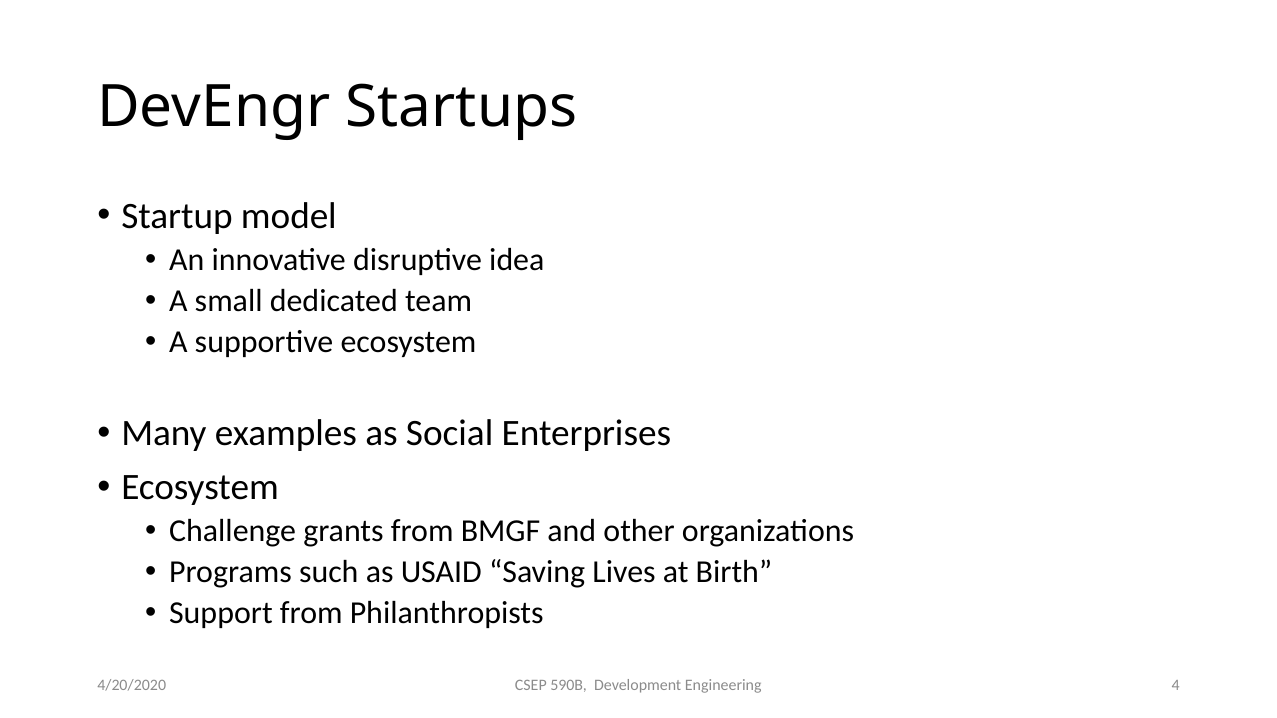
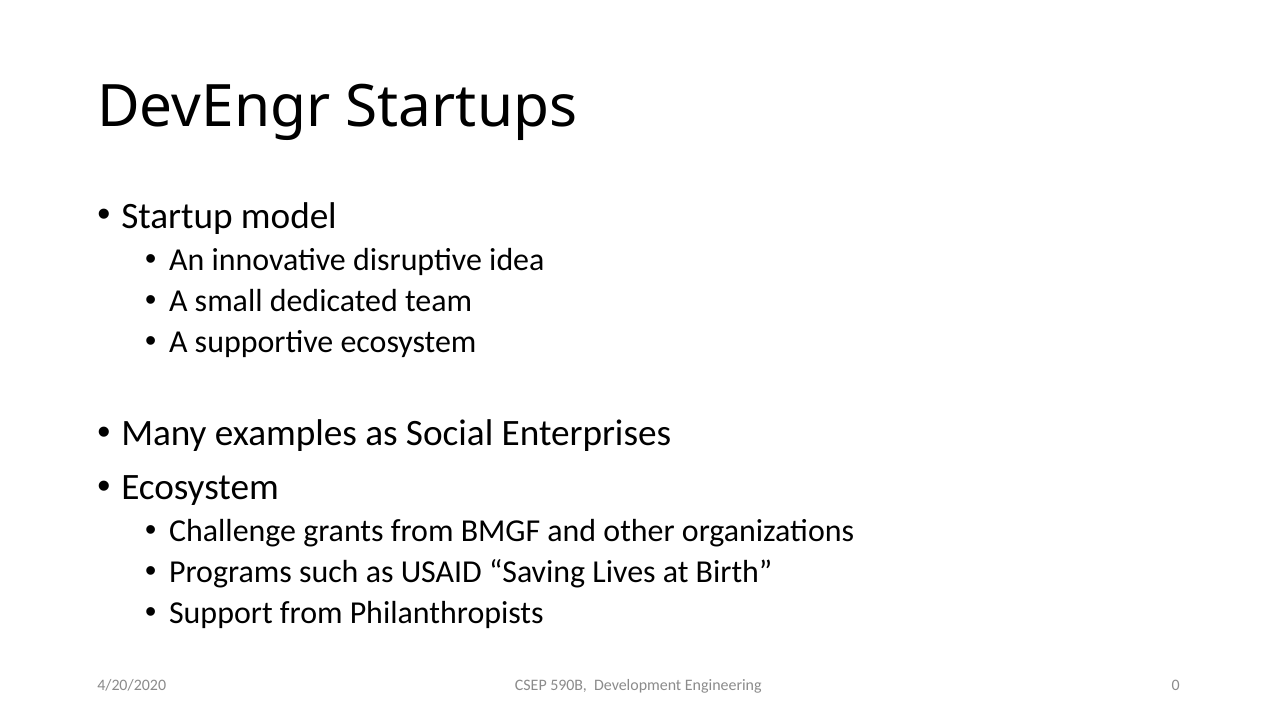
4: 4 -> 0 (1176, 686)
